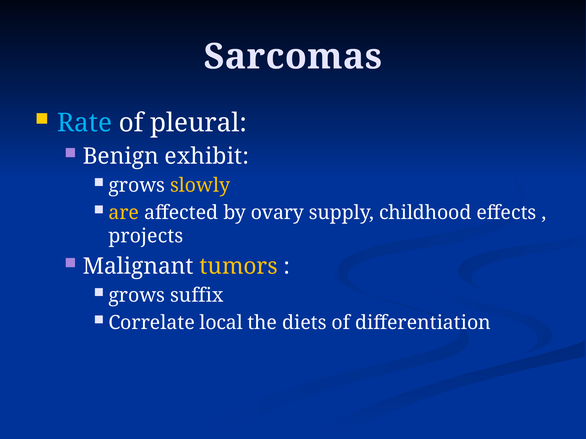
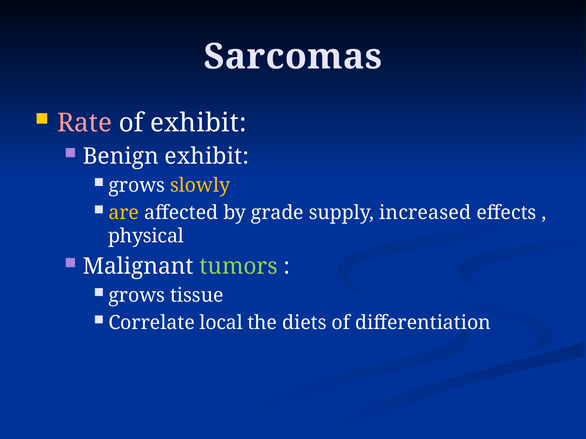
Rate colour: light blue -> pink (85, 123)
of pleural: pleural -> exhibit (198, 123)
ovary: ovary -> grade (277, 213)
childhood: childhood -> increased (425, 213)
projects: projects -> physical (146, 236)
tumors colour: yellow -> light green (239, 267)
suffix: suffix -> tissue (197, 296)
